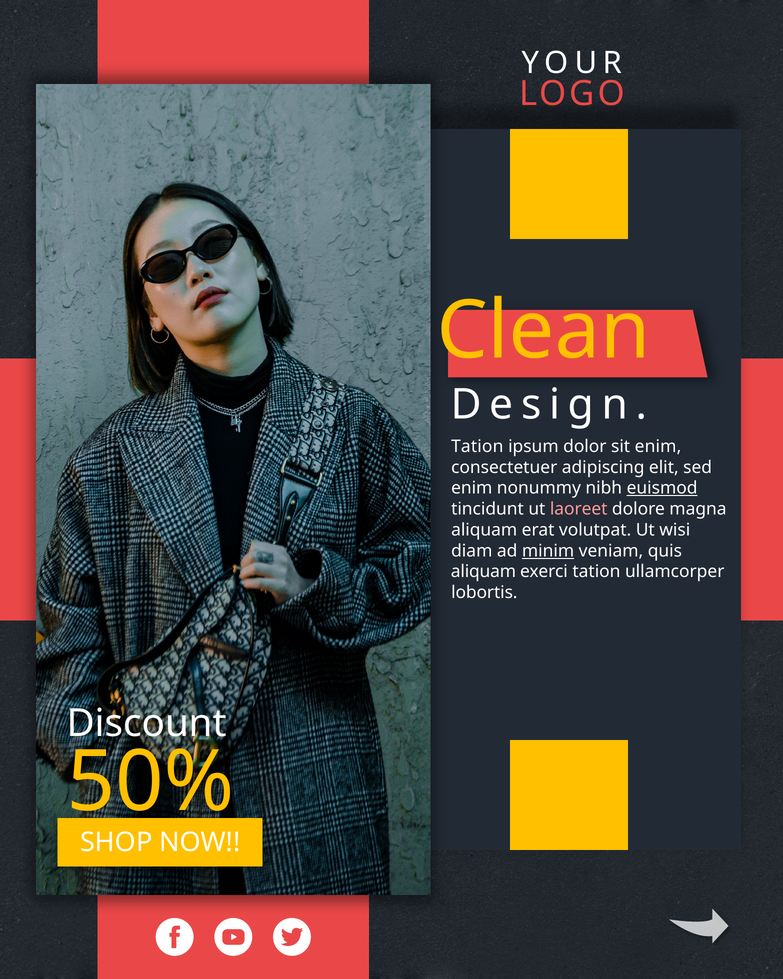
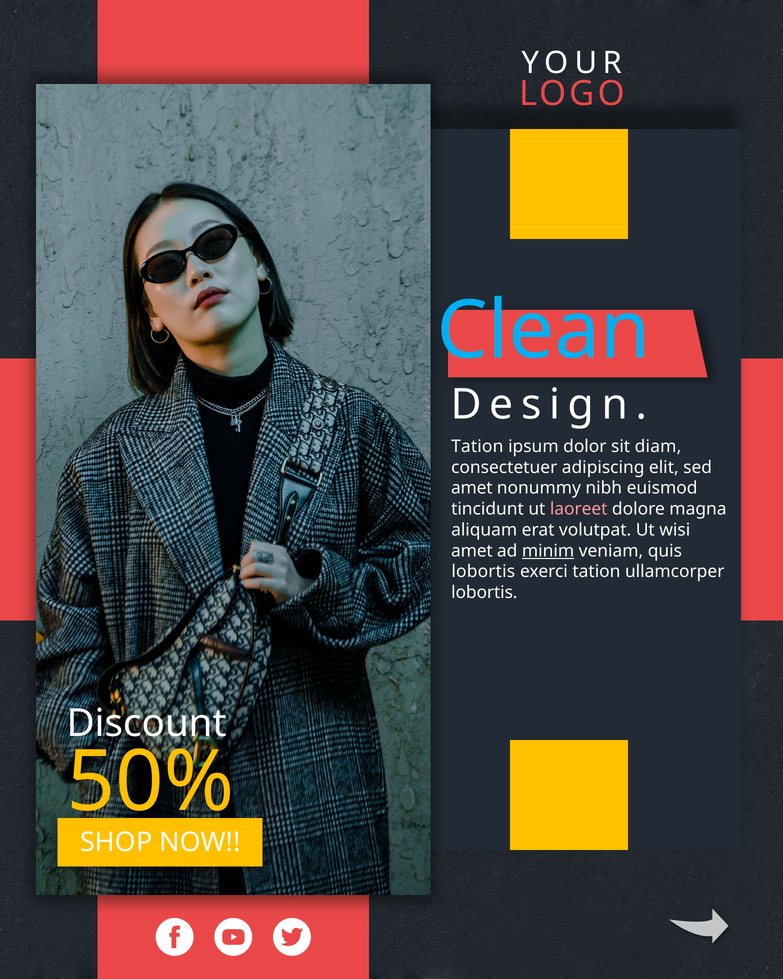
Clean colour: yellow -> light blue (544, 331)
sit enim: enim -> diam (658, 446)
enim: enim -> amet (472, 488)
euismod underline: present -> none (662, 488)
diam: diam -> amet (472, 551)
aliquam: aliquam -> lobortis (483, 572)
